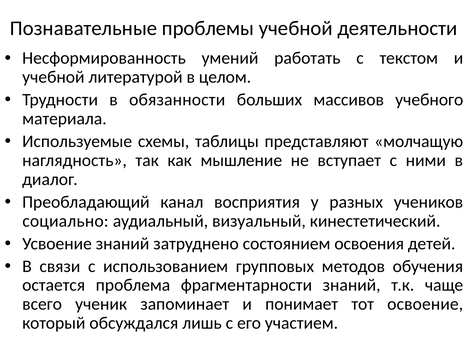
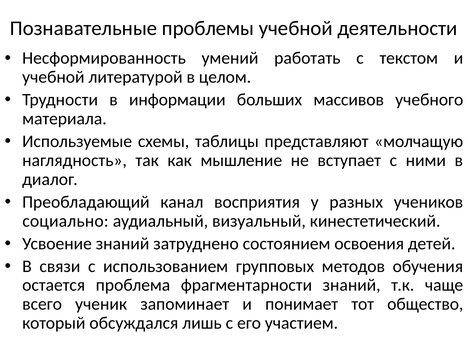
обязанности: обязанности -> информации (177, 100)
освоение: освоение -> общество (425, 304)
